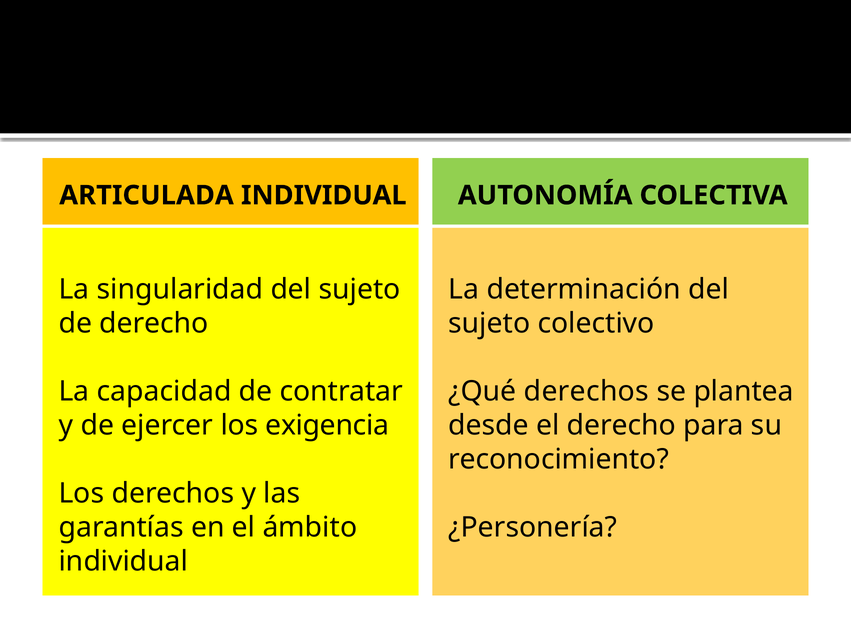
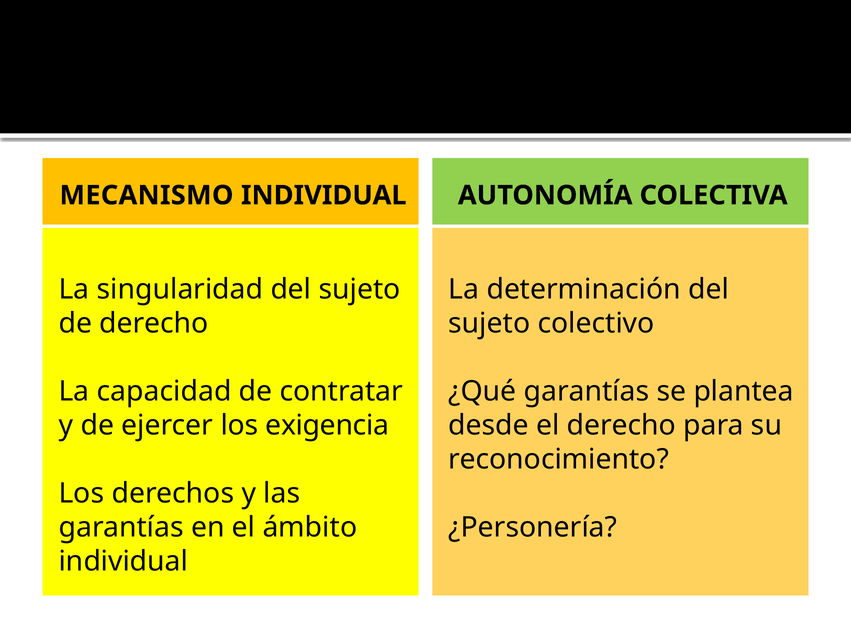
ARTICULADA: ARTICULADA -> MECANISMO (146, 195)
¿Qué derechos: derechos -> garantías (586, 392)
